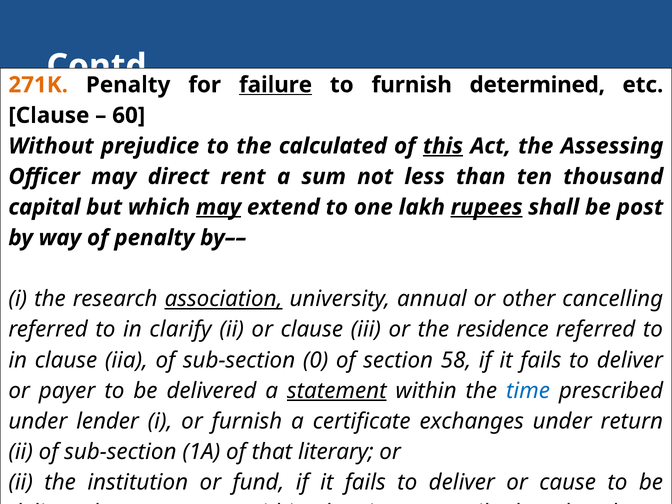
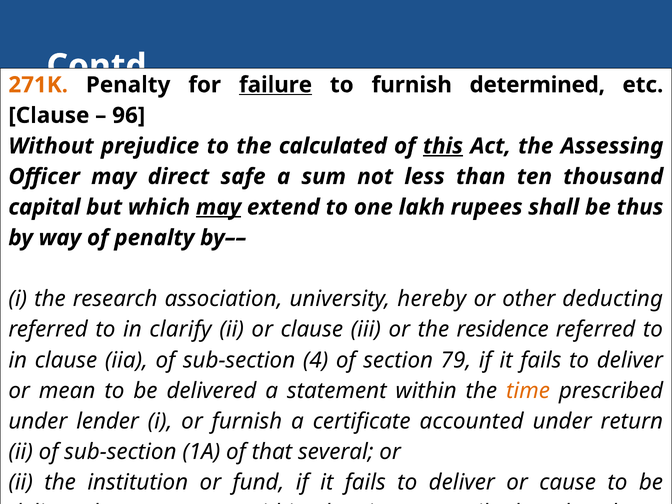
60: 60 -> 96 (129, 115)
rent: rent -> safe (243, 177)
rupees underline: present -> none (487, 207)
post: post -> thus (640, 207)
association underline: present -> none (224, 299)
annual: annual -> hereby (432, 299)
cancelling: cancelling -> deducting (613, 299)
0: 0 -> 4 (316, 360)
58: 58 -> 79 (456, 360)
payer: payer -> mean (67, 391)
statement underline: present -> none (337, 391)
time colour: blue -> orange (528, 391)
exchanges: exchanges -> accounted (472, 421)
literary: literary -> several (336, 452)
